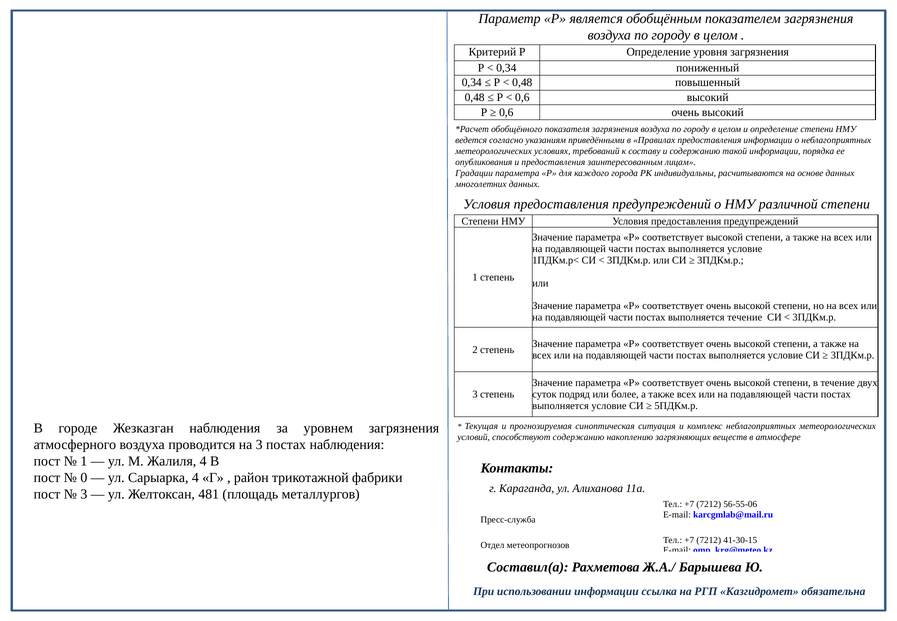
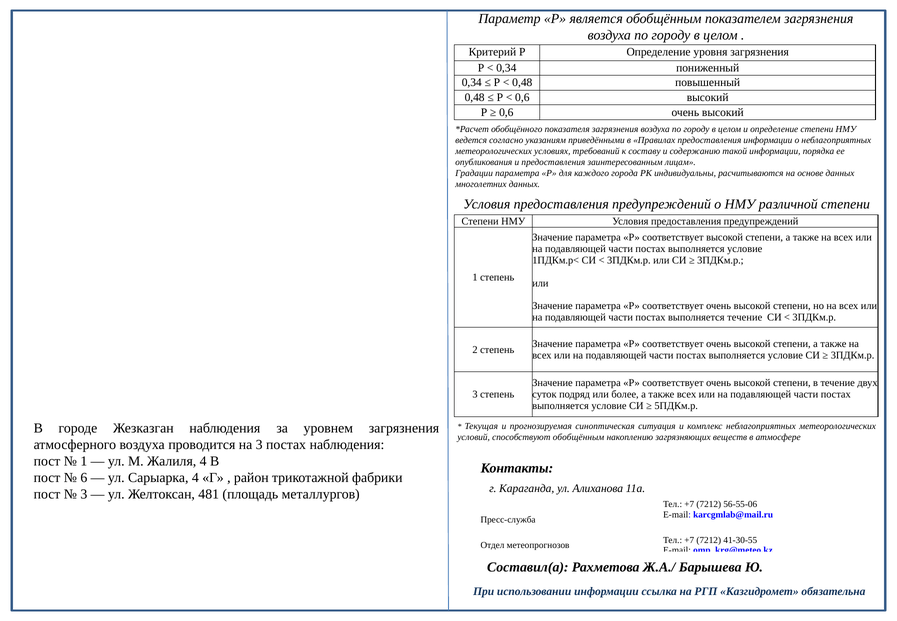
способствуют содержанию: содержанию -> обобщённым (579, 437)
0: 0 -> 6 (84, 478)
41-30-15: 41-30-15 -> 41-30-55 (740, 540)
